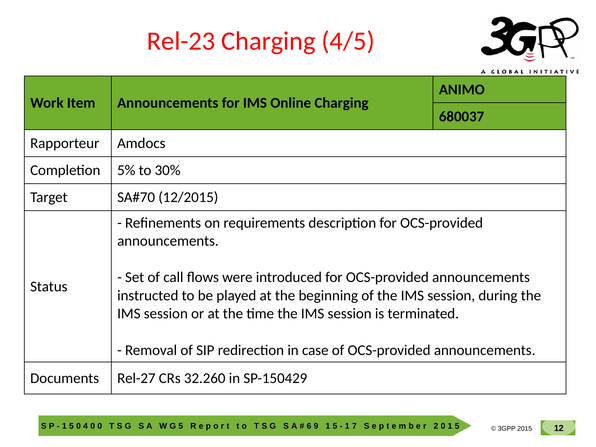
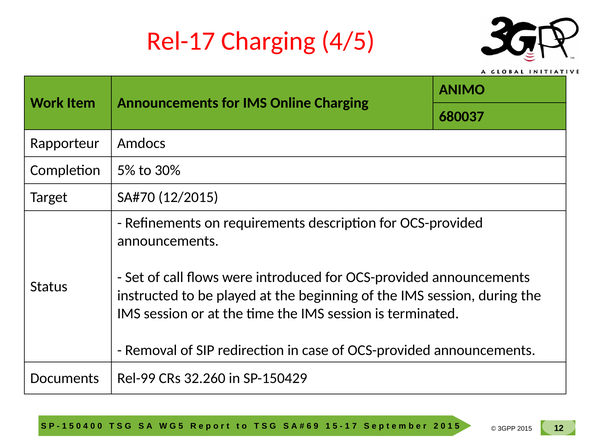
Rel-23: Rel-23 -> Rel-17 (181, 41)
Rel-27: Rel-27 -> Rel-99 (136, 378)
